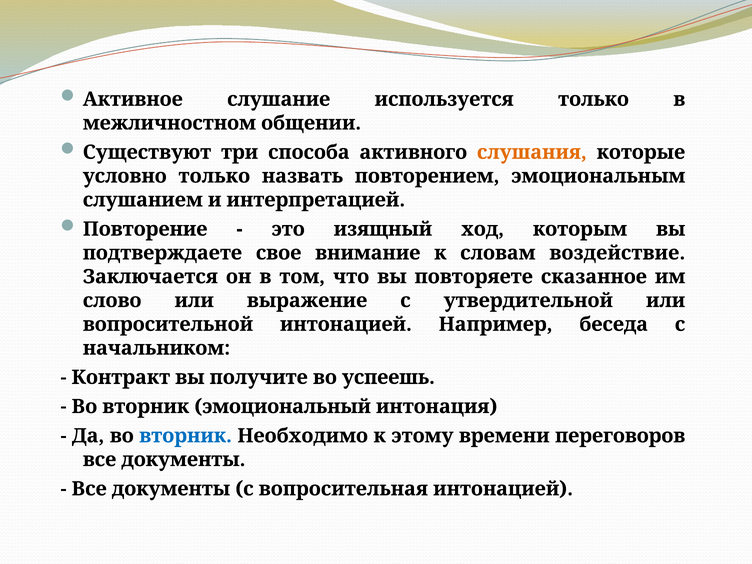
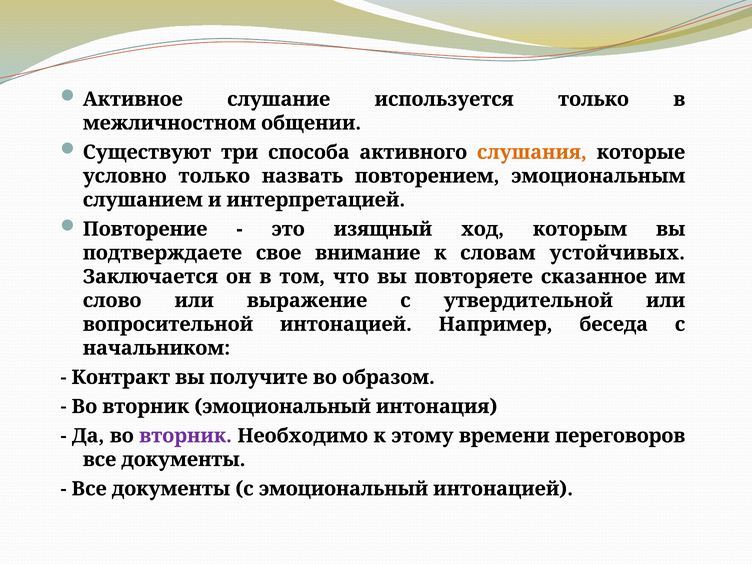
воздействие: воздействие -> устойчивых (617, 253)
успеешь: успеешь -> образом (388, 377)
вторник colour: blue -> purple (186, 436)
с вопросительная: вопросительная -> эмоциональный (343, 489)
